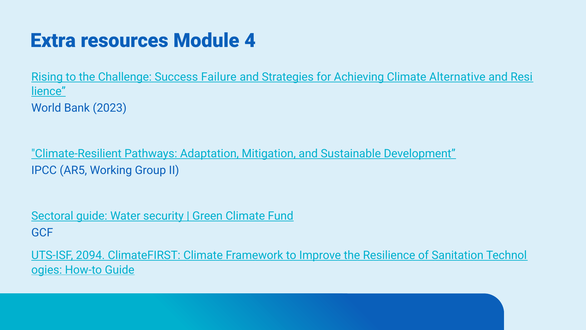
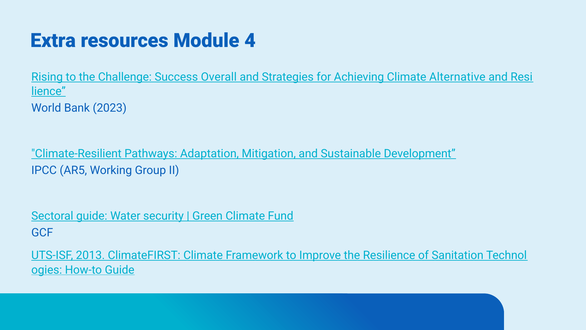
Failure: Failure -> Overall (219, 77)
2094: 2094 -> 2013 (90, 255)
